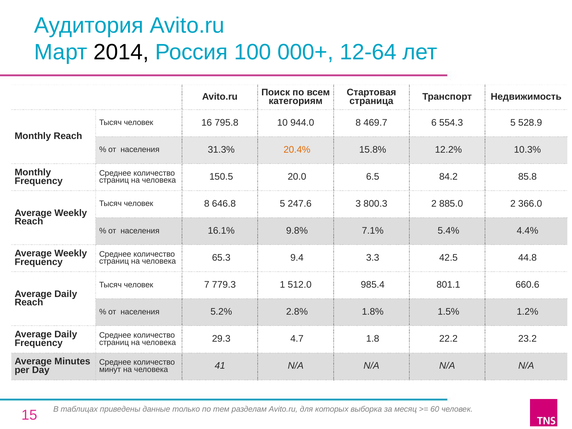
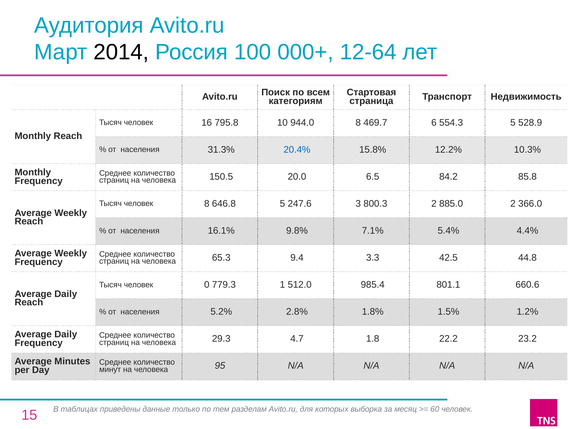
20.4% colour: orange -> blue (297, 150)
7: 7 -> 0 (207, 285)
41: 41 -> 95 (220, 366)
